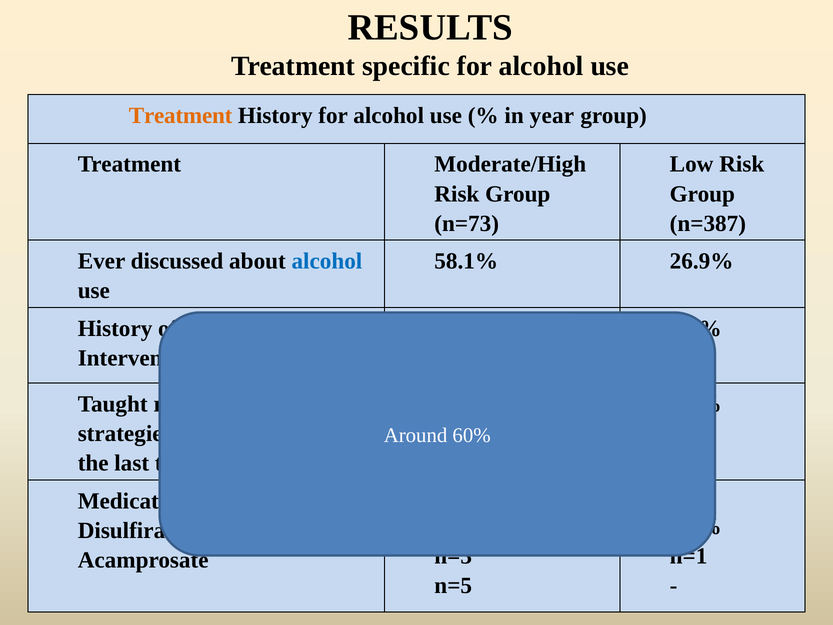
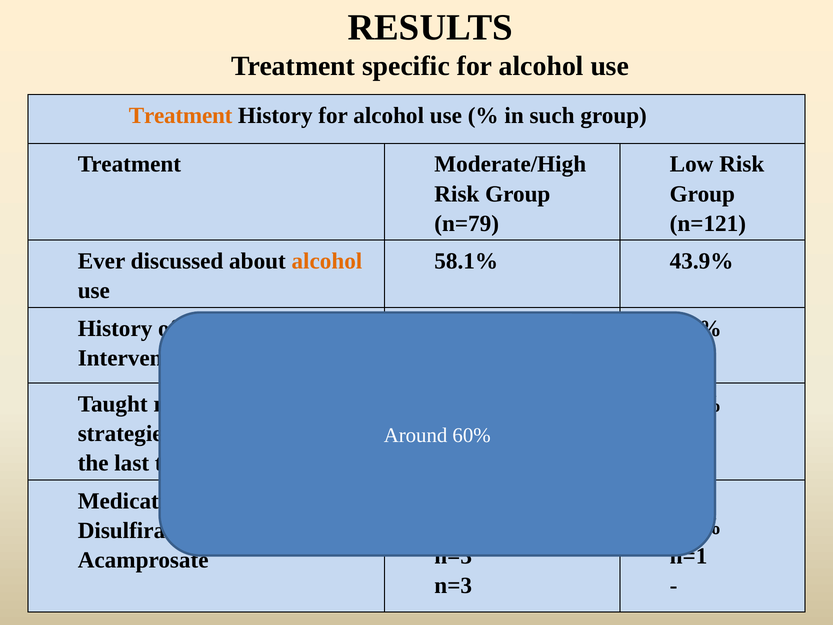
year: year -> such (552, 116)
n=73: n=73 -> n=79 (467, 223)
n=387: n=387 -> n=121 (708, 223)
alcohol colour: blue -> orange (327, 261)
26.9%: 26.9% -> 43.9% (702, 261)
n=5: n=5 -> n=3 (453, 585)
